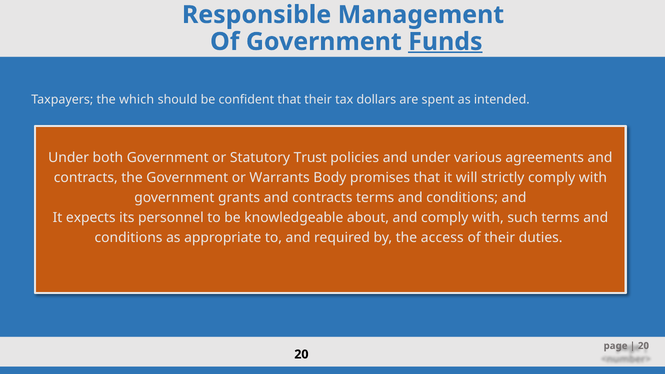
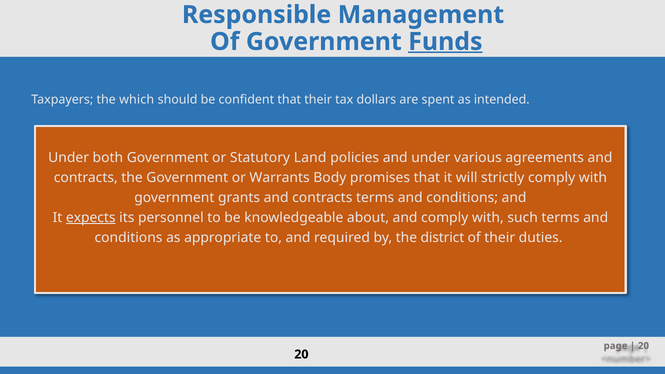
Trust: Trust -> Land (310, 158)
expects underline: none -> present (91, 218)
access: access -> district (442, 237)
